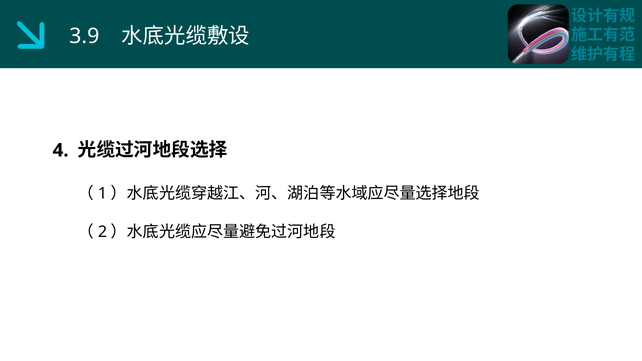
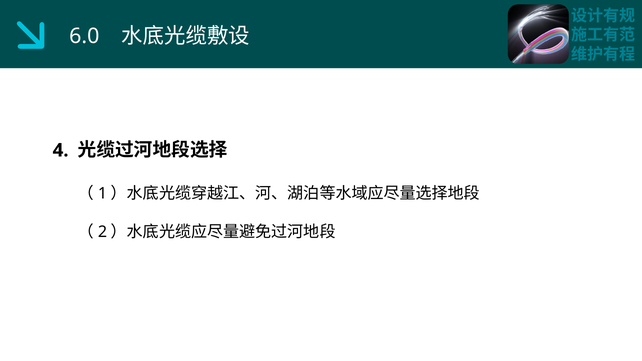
3.9: 3.9 -> 6.0 (84, 36)
